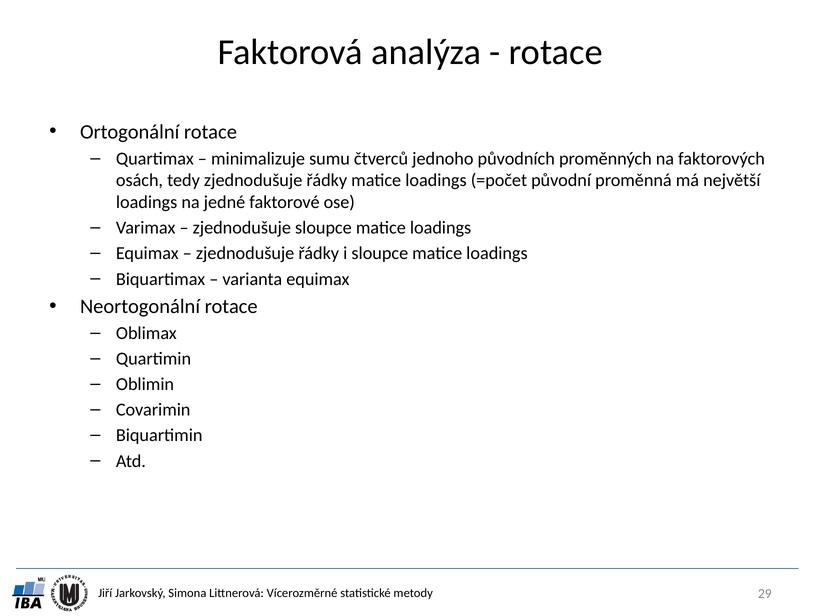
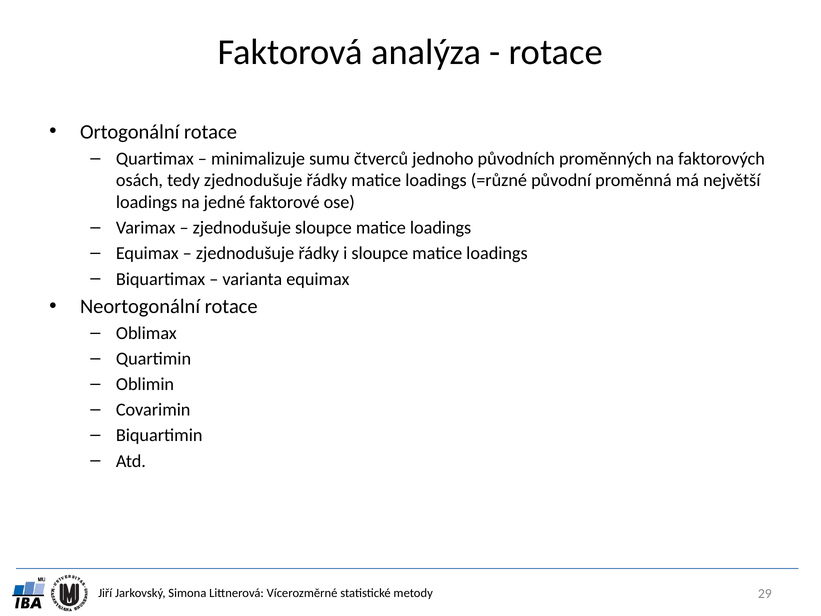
=počet: =počet -> =různé (499, 180)
